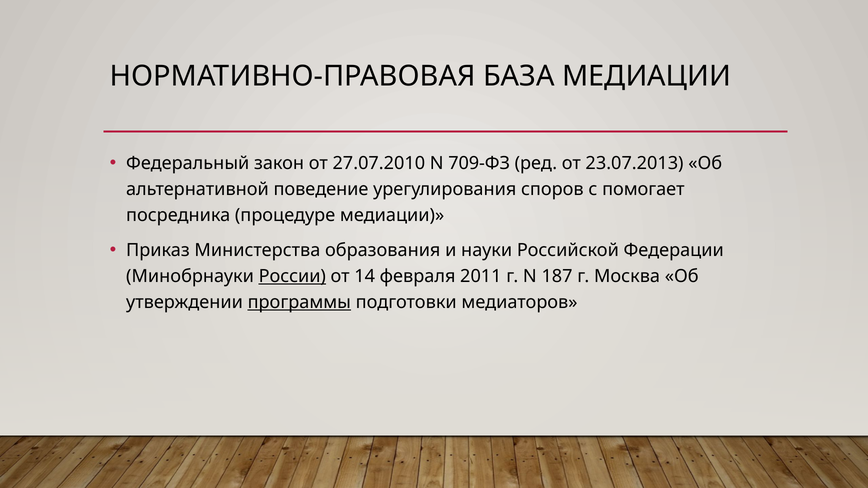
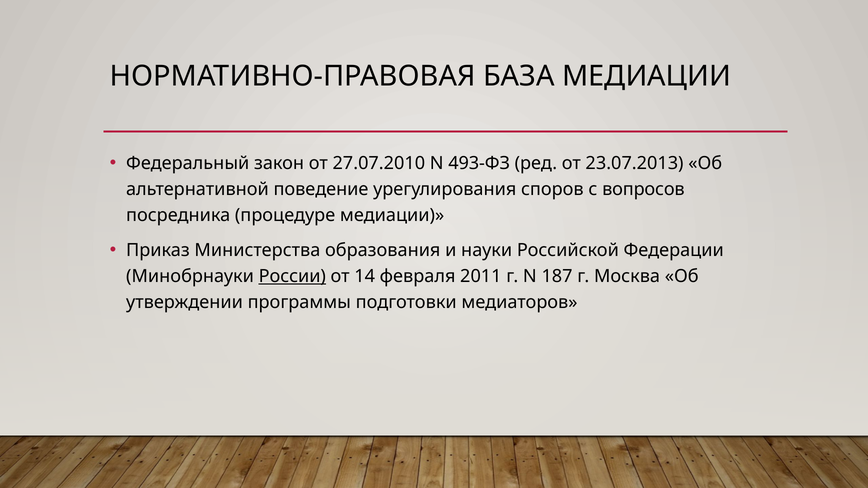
709-ФЗ: 709-ФЗ -> 493-ФЗ (479, 163)
помогает: помогает -> вопросов (643, 189)
программы underline: present -> none (299, 302)
